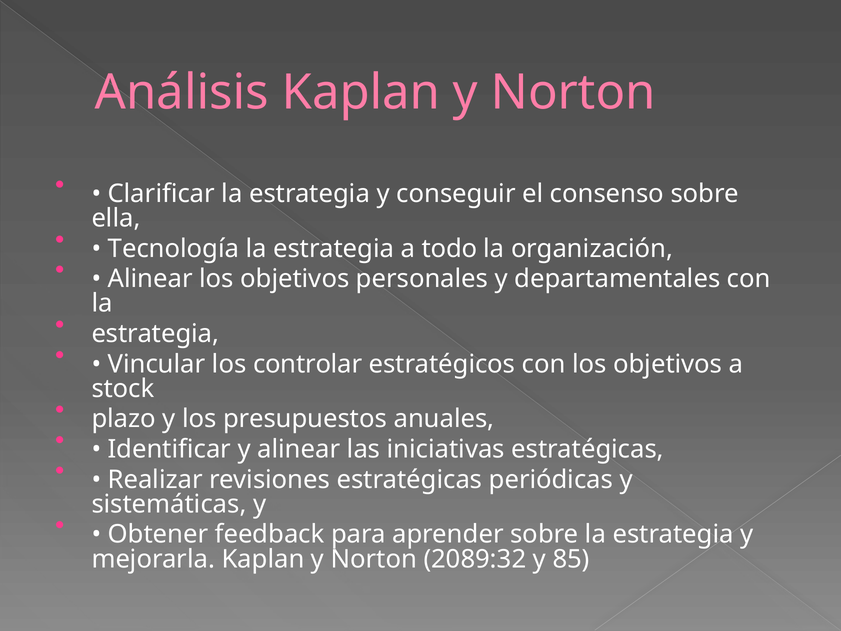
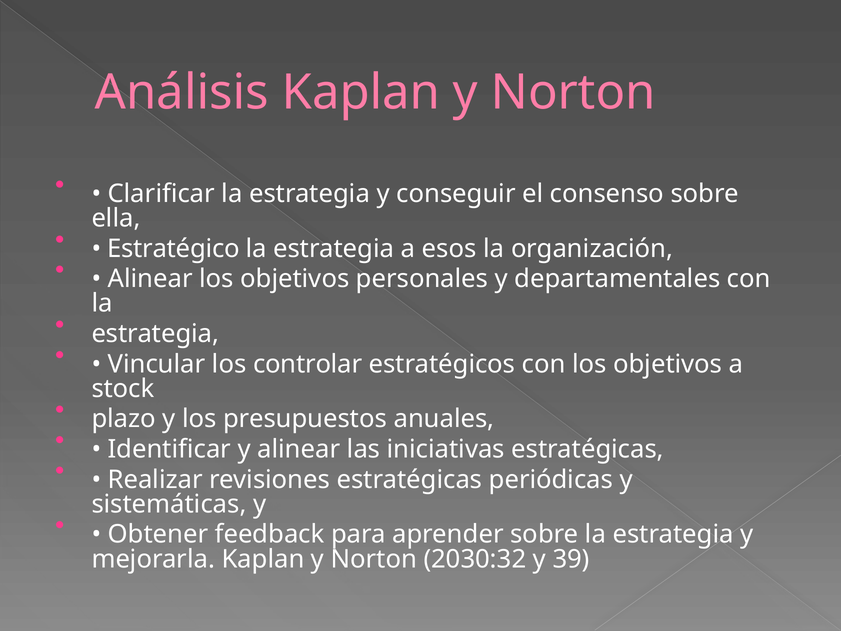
Tecnología: Tecnología -> Estratégico (174, 248)
todo: todo -> esos (449, 248)
2089:32: 2089:32 -> 2030:32 (475, 559)
85: 85 -> 39 (571, 559)
